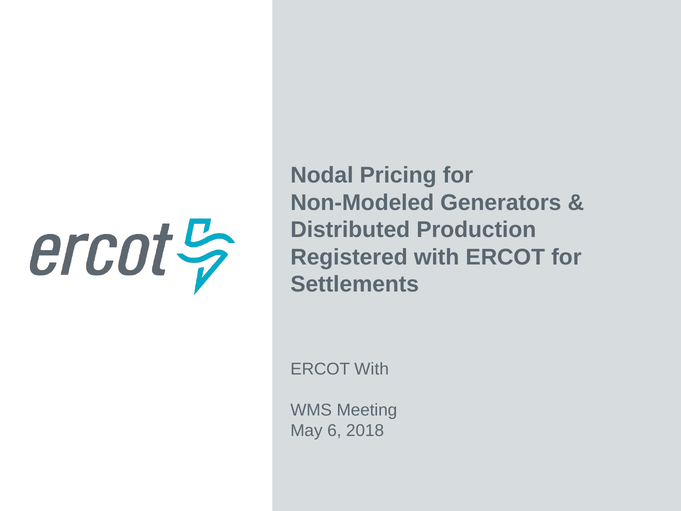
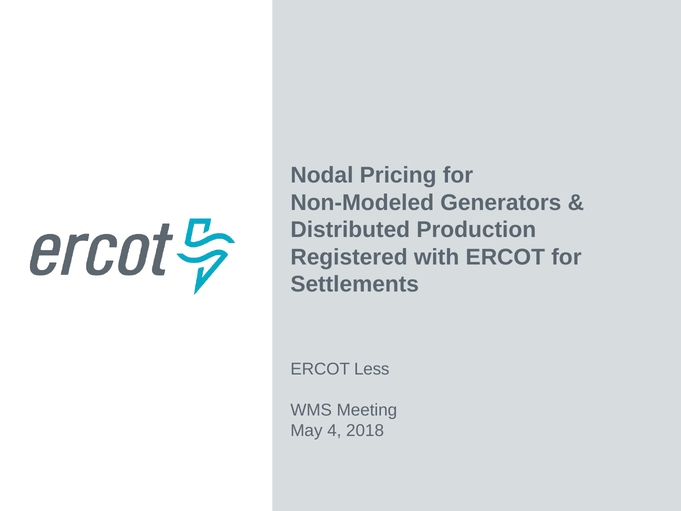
ERCOT With: With -> Less (372, 369)
6: 6 -> 4 (334, 430)
